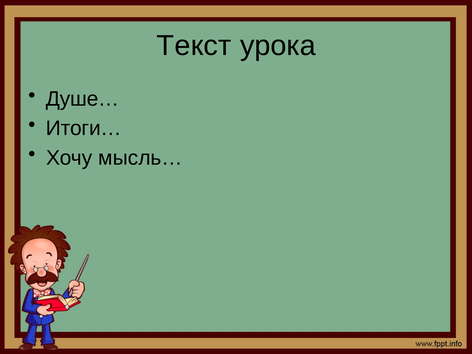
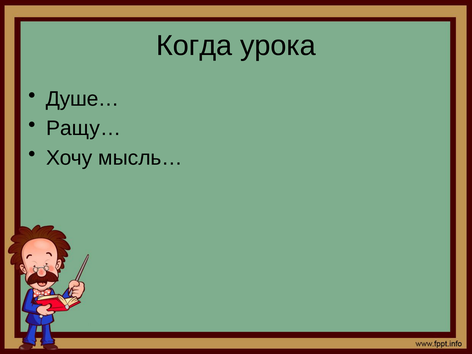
Текст: Текст -> Когда (194, 46)
Итоги…: Итоги… -> Ращу… (84, 128)
